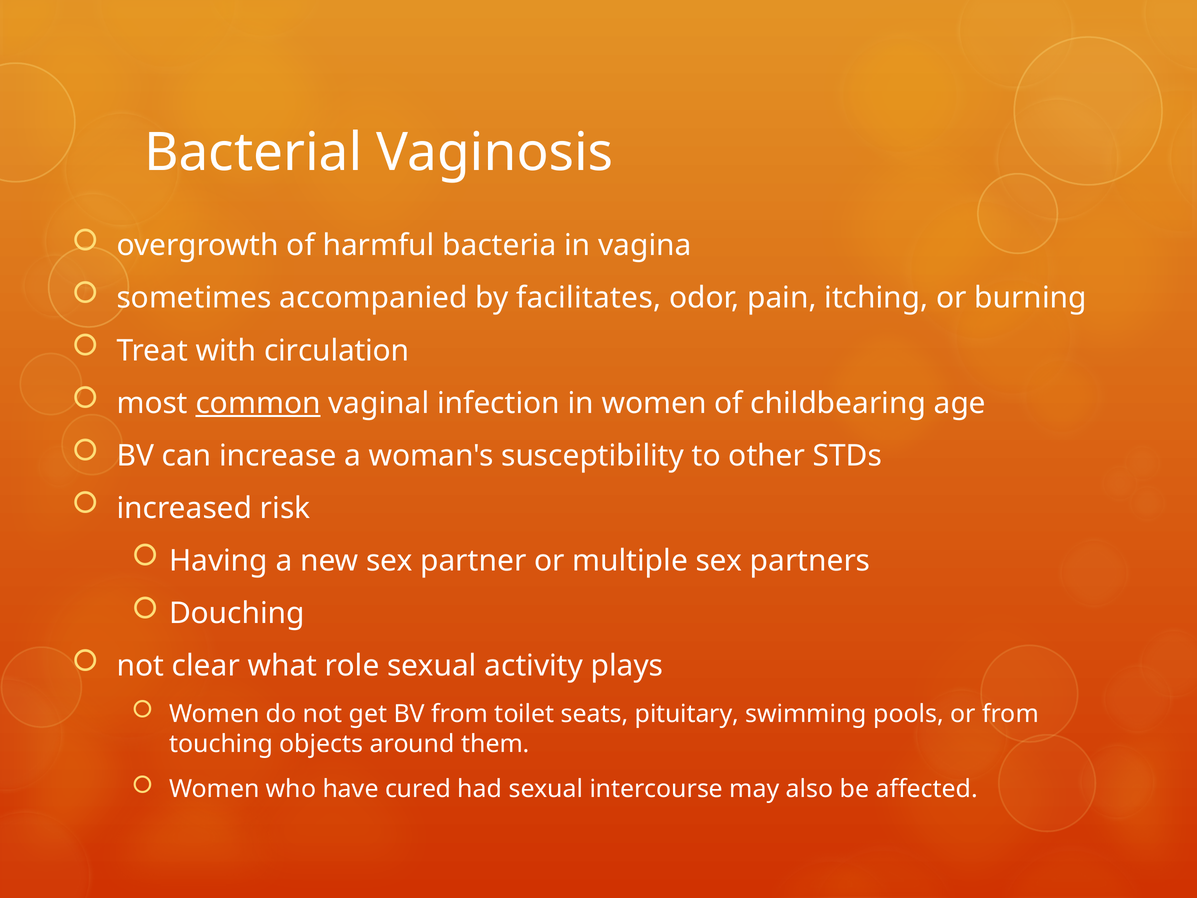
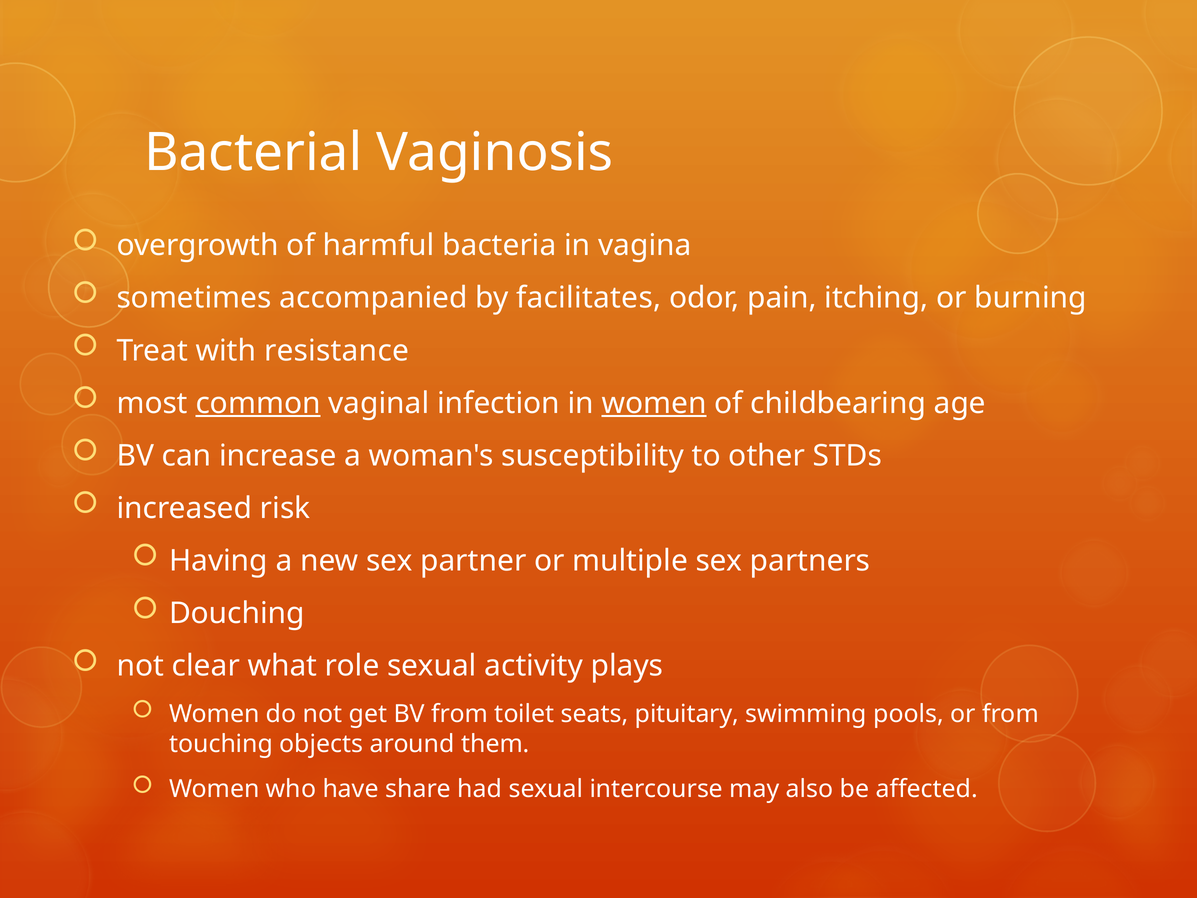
circulation: circulation -> resistance (337, 351)
women underline: none -> present (654, 403)
cured: cured -> share (418, 789)
